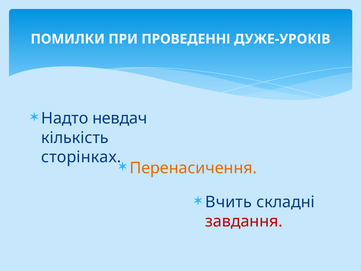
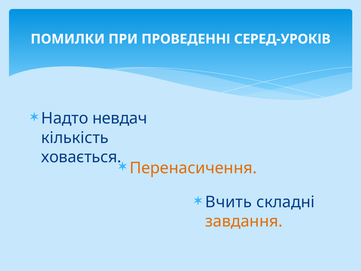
ДУЖЕ-УРОКІВ: ДУЖЕ-УРОКІВ -> СЕРЕД-УРОКІВ (282, 39)
сторінках: сторінках -> ховається (81, 157)
завдання colour: red -> orange (244, 221)
